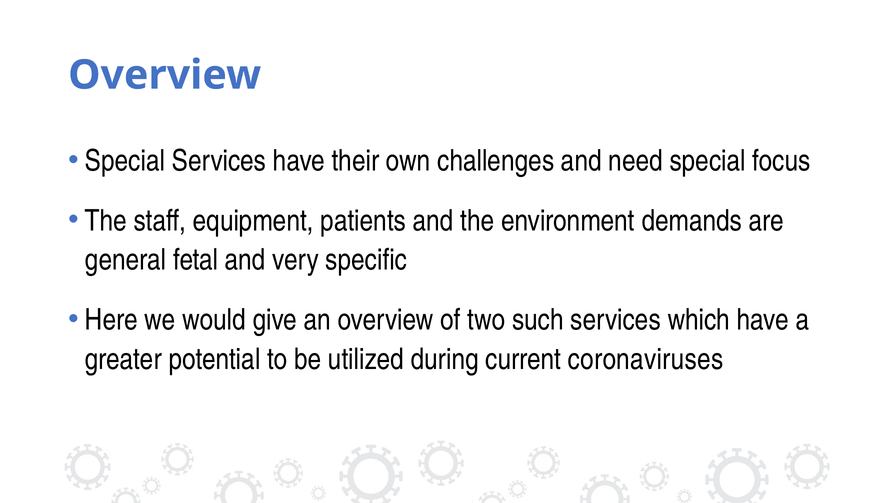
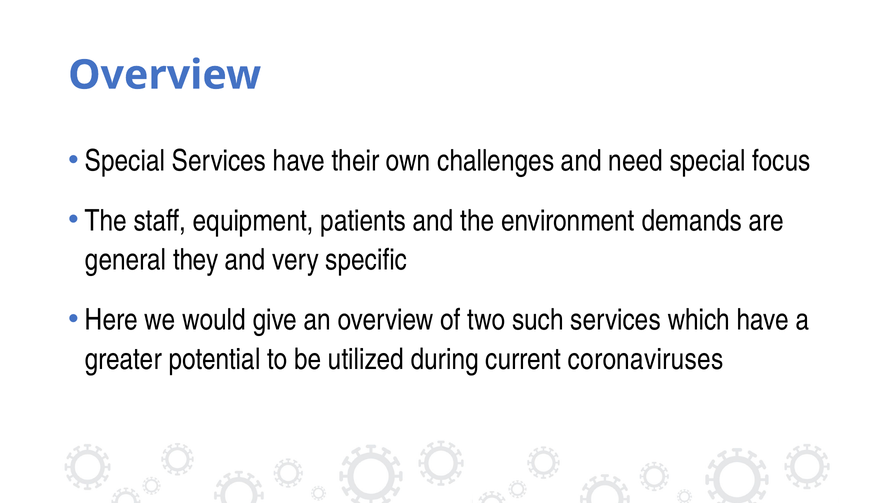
fetal: fetal -> they (196, 260)
